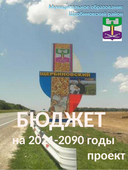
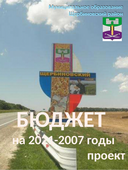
2021-2090: 2021-2090 -> 2021-2007 (56, 141)
